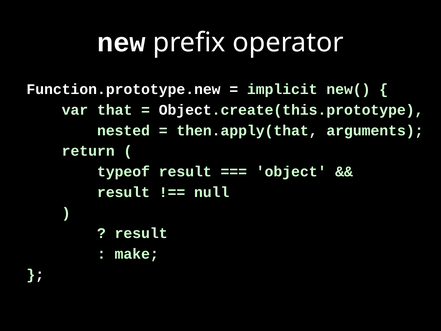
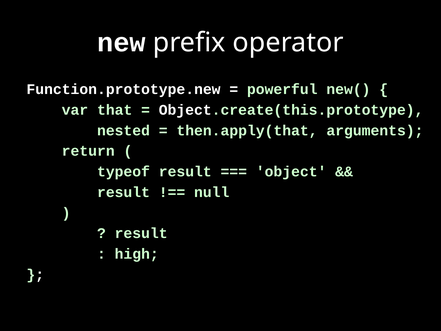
implicit: implicit -> powerful (282, 89)
make: make -> high (137, 254)
